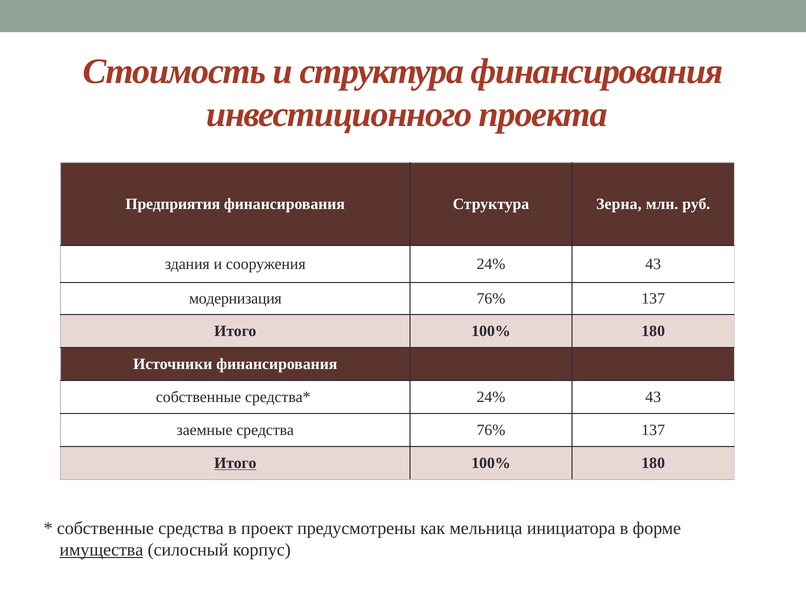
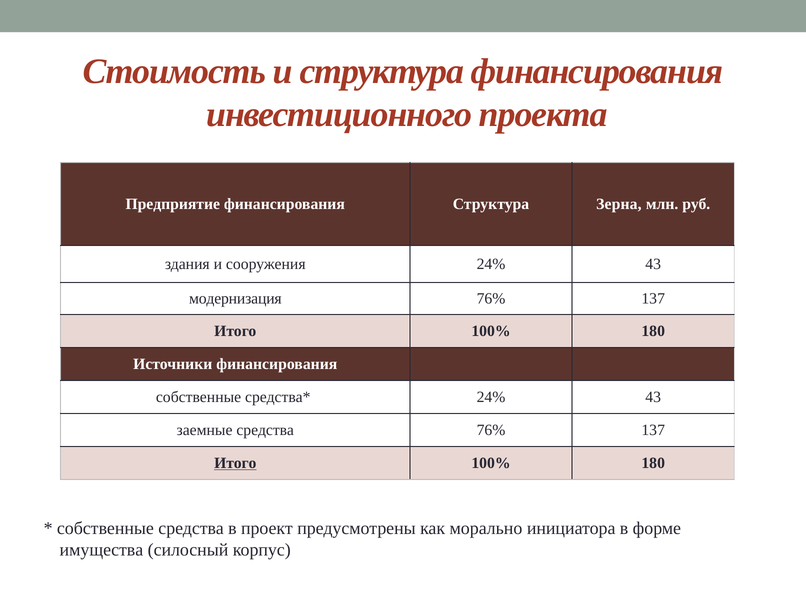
Предприятия: Предприятия -> Предприятие (173, 204)
мельница: мельница -> морально (486, 529)
имущества underline: present -> none (101, 550)
